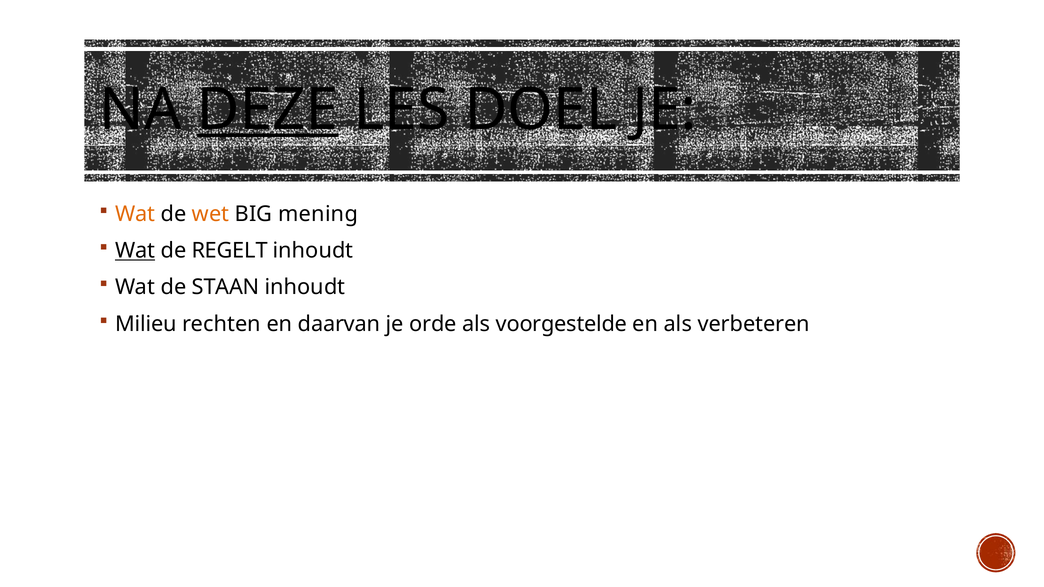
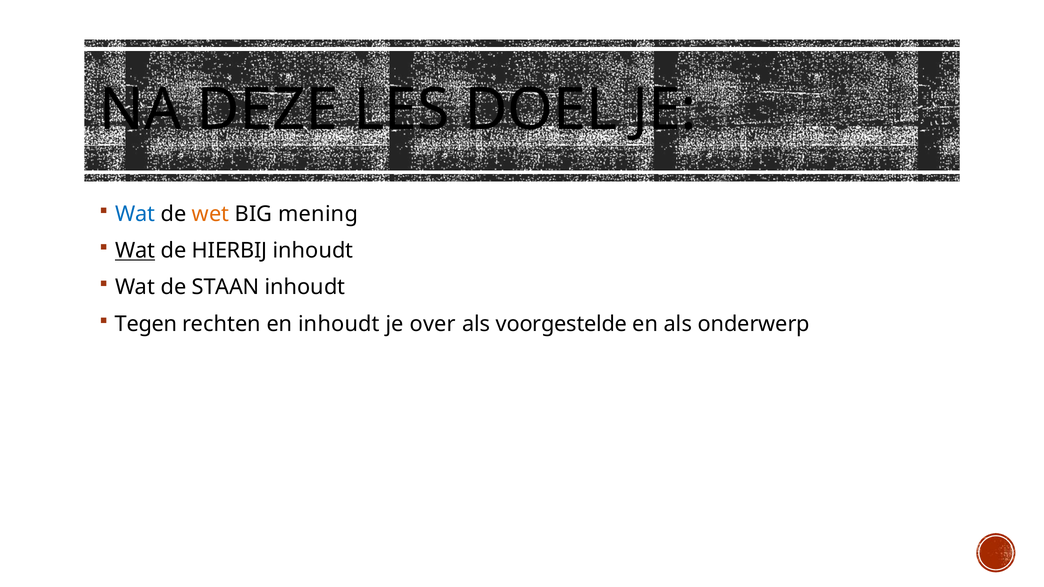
DEZE underline: present -> none (268, 110)
Wat colour: orange -> blue (135, 214)
REGELT: REGELT -> HIERBIJ (230, 251)
Milieu: Milieu -> Tegen (146, 324)
en daarvan: daarvan -> inhoudt (339, 324)
orde: orde -> over (433, 324)
verbeteren: verbeteren -> onderwerp (754, 324)
